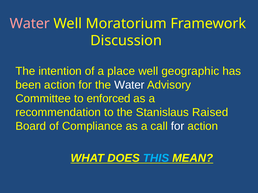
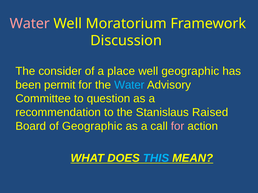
intention: intention -> consider (60, 71)
been action: action -> permit (60, 85)
Water colour: white -> light blue (129, 85)
enforced: enforced -> question (109, 99)
of Compliance: Compliance -> Geographic (92, 126)
for colour: white -> pink (178, 126)
